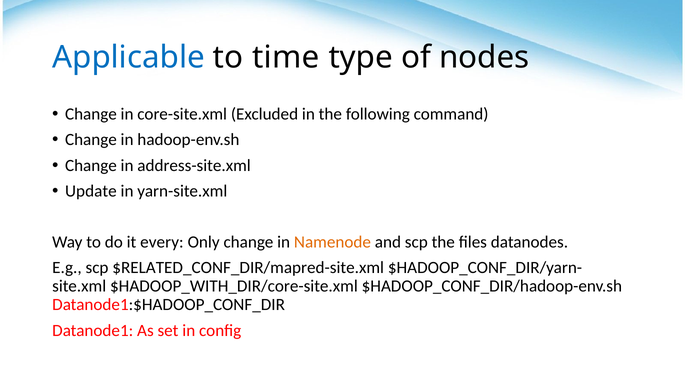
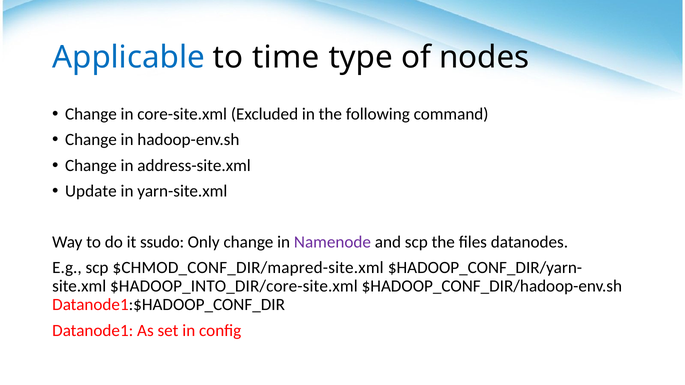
every: every -> ssudo (162, 242)
Namenode colour: orange -> purple (332, 242)
$RELATED_CONF_DIR/mapred-site.xml: $RELATED_CONF_DIR/mapred-site.xml -> $CHMOD_CONF_DIR/mapred-site.xml (248, 268)
$HADOOP_WITH_DIR/core-site.xml: $HADOOP_WITH_DIR/core-site.xml -> $HADOOP_INTO_DIR/core-site.xml (234, 287)
